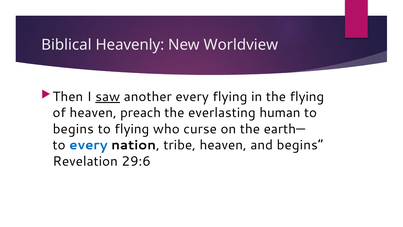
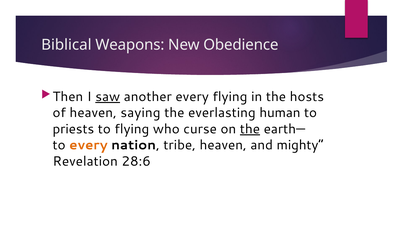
Heavenly: Heavenly -> Weapons (130, 45)
Worldview: Worldview -> Obedience (241, 45)
the flying: flying -> hosts (307, 97)
preach: preach -> saying (140, 113)
begins: begins -> priests (73, 129)
the underline: none -> present (250, 129)
every colour: blue -> orange (88, 145)
and begins: begins -> mighty (300, 145)
29:6: 29:6 -> 28:6 (136, 161)
